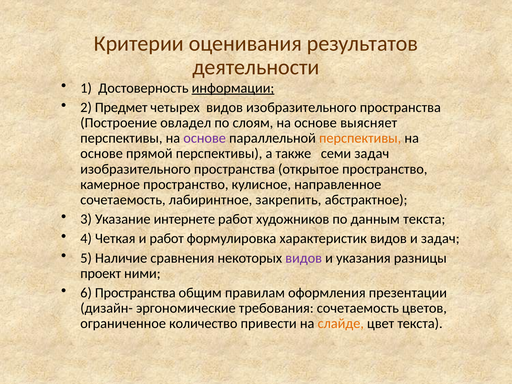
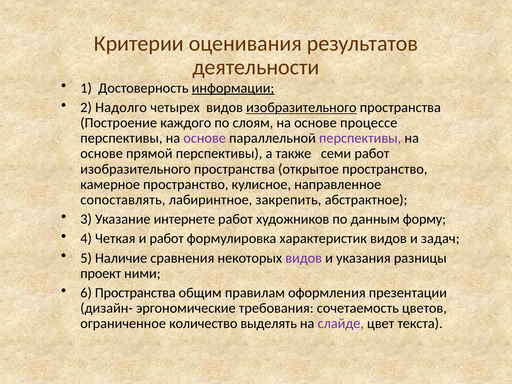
Предмет: Предмет -> Надолго (121, 108)
изобразительного underline: none -> present (301, 108)
овладел: овладел -> каждого (186, 123)
выясняет: выясняет -> процессе (369, 123)
перспективы colour: orange -> purple (360, 138)
семи задач: задач -> работ (372, 154)
сочетаемость: сочетаемость -> сопоставлять (123, 200)
данным текста: текста -> форму (424, 219)
привести: привести -> выделять (269, 324)
слайде colour: orange -> purple (341, 324)
